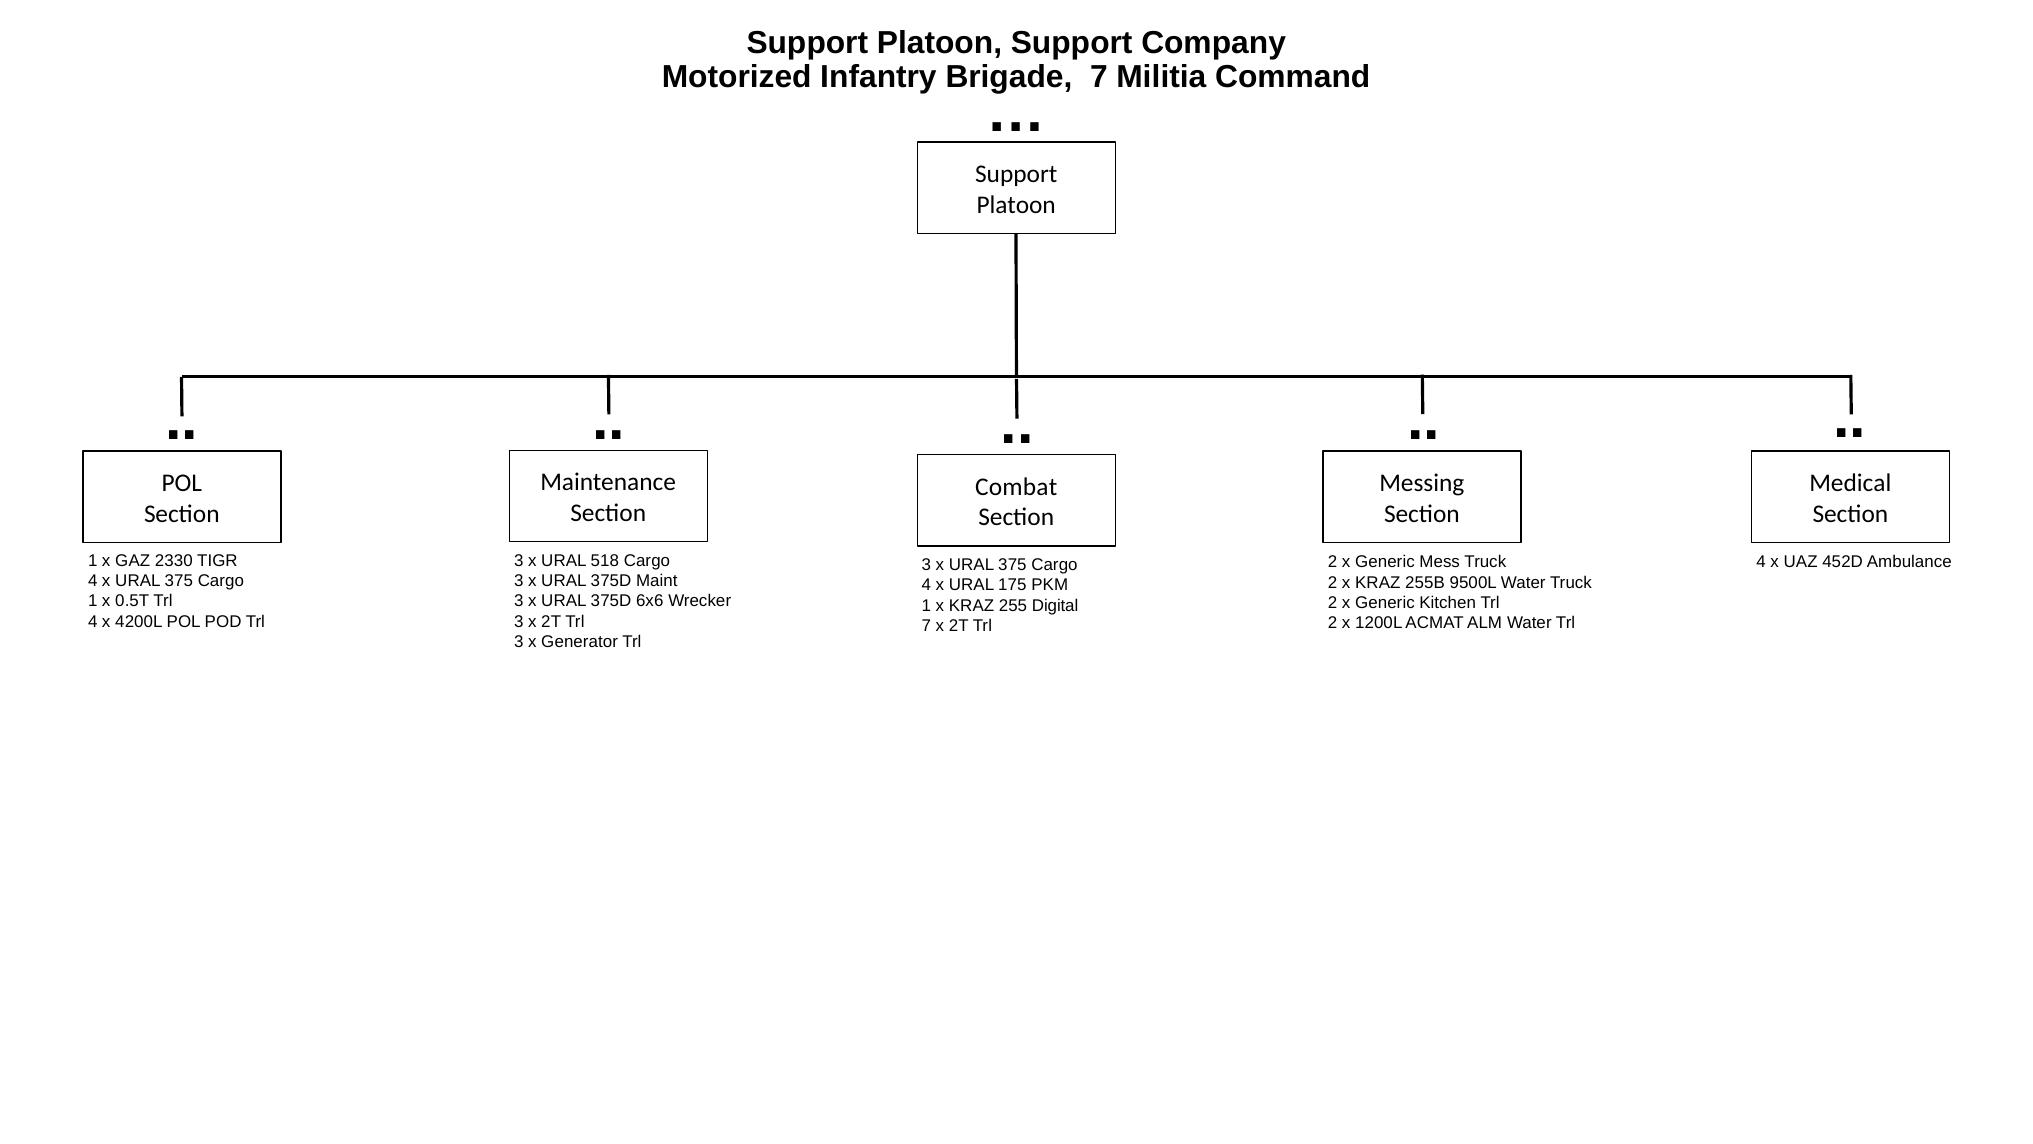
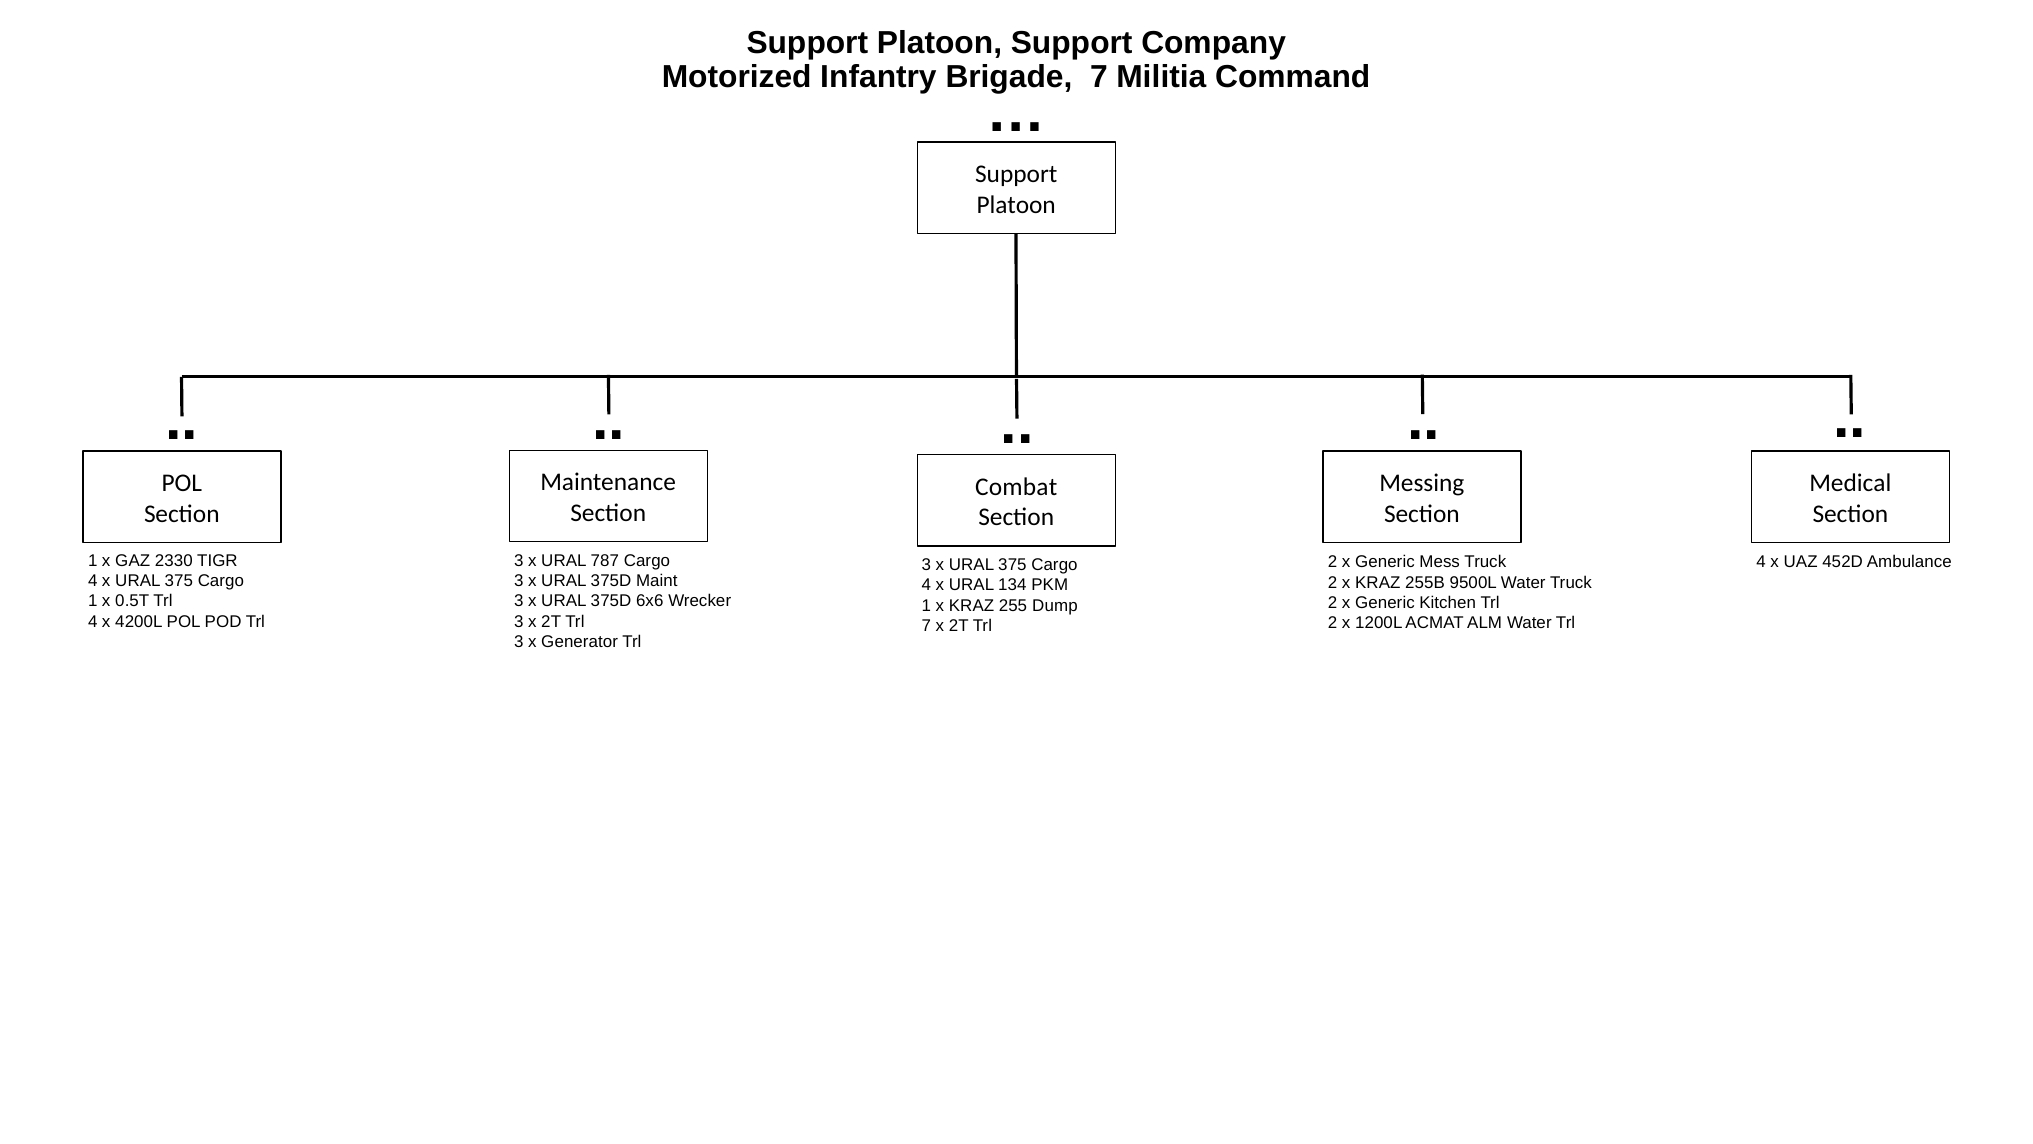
518: 518 -> 787 (605, 560)
175: 175 -> 134 (1012, 585)
Digital: Digital -> Dump (1055, 605)
